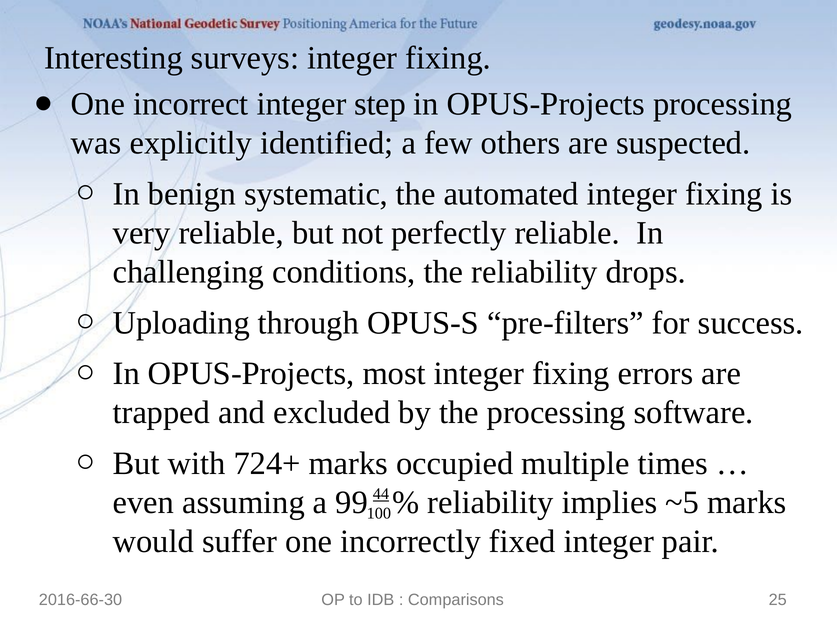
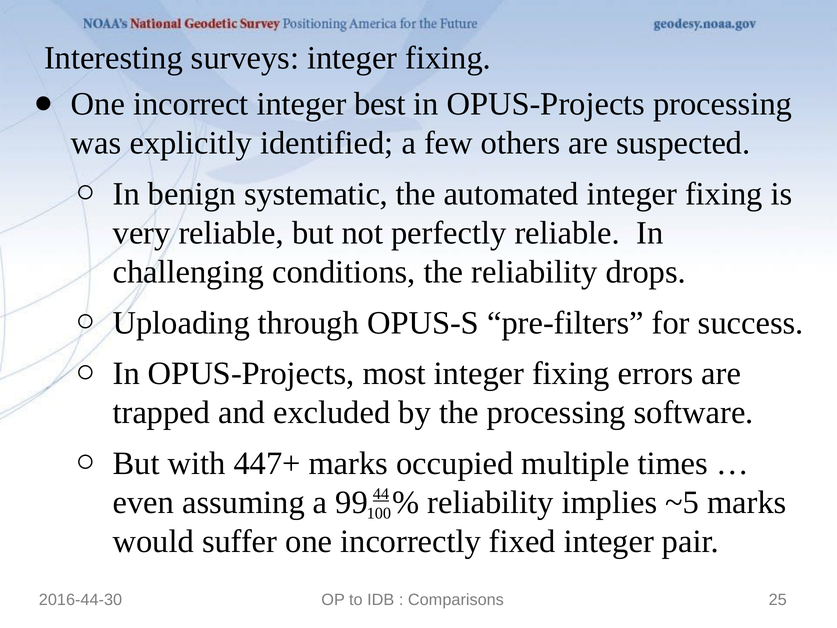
step: step -> best (380, 104)
724+: 724+ -> 447+ (267, 463)
2016-66-30: 2016-66-30 -> 2016-44-30 (80, 600)
